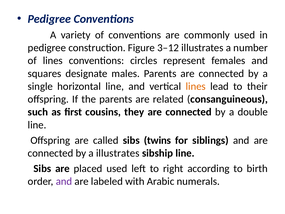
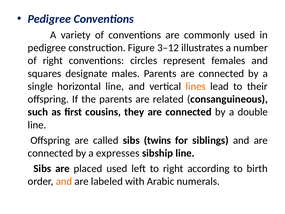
of lines: lines -> right (53, 61)
a illustrates: illustrates -> expresses (118, 153)
and colour: purple -> orange (64, 181)
